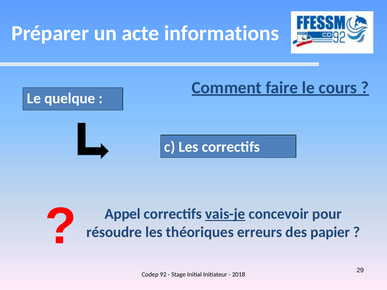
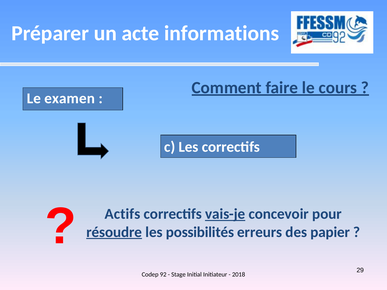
quelque: quelque -> examen (70, 98)
Appel: Appel -> Actifs (122, 214)
résoudre underline: none -> present (114, 232)
théoriques: théoriques -> possibilités (200, 232)
